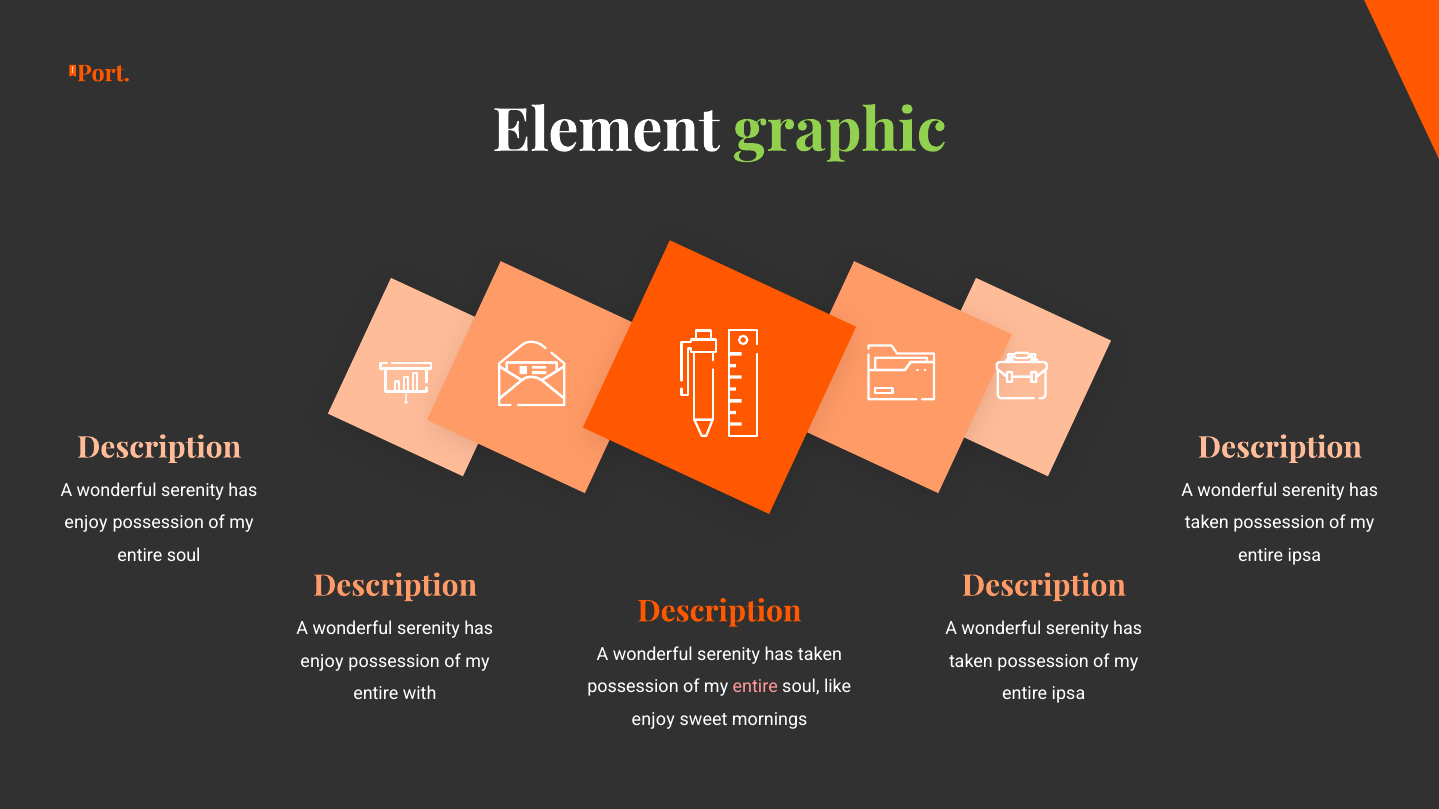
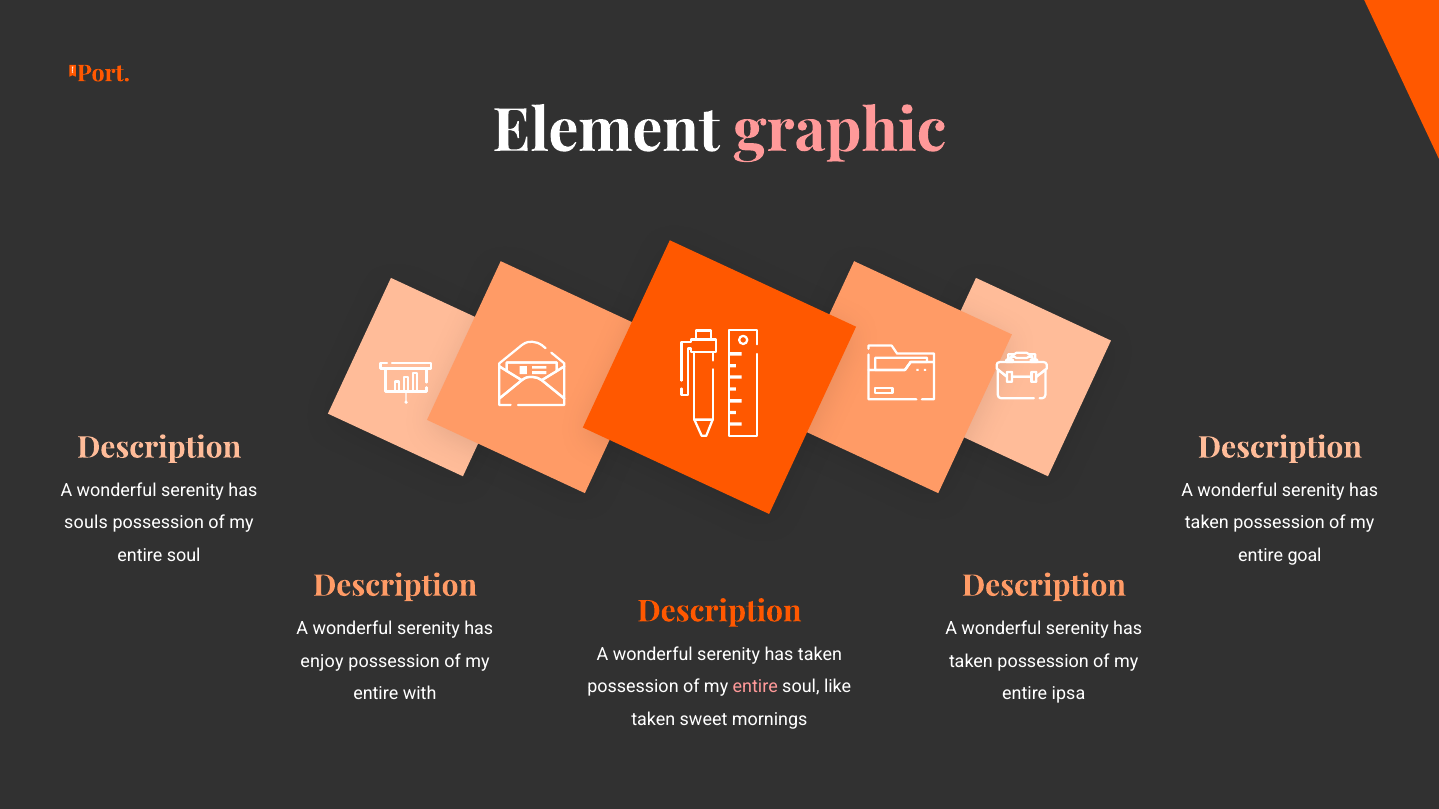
graphic colour: light green -> pink (840, 131)
enjoy: enjoy -> souls (86, 523)
ipsa: ipsa -> goal (1305, 556)
enjoy: enjoy -> taken (653, 719)
